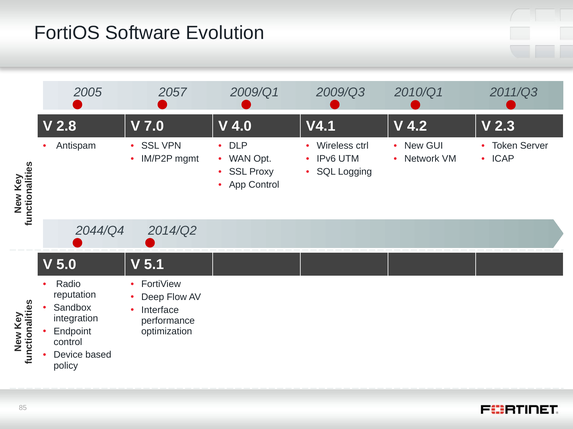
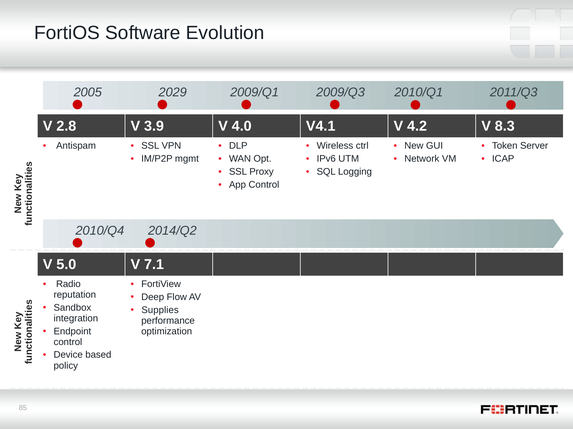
2057: 2057 -> 2029 (173, 93)
7.0: 7.0 -> 3.9 (154, 126)
2.3: 2.3 -> 8.3 (505, 126)
2044/Q4: 2044/Q4 -> 2010/Q4 (100, 231)
5.1: 5.1 -> 7.1 (154, 265)
Interface: Interface -> Supplies (160, 310)
